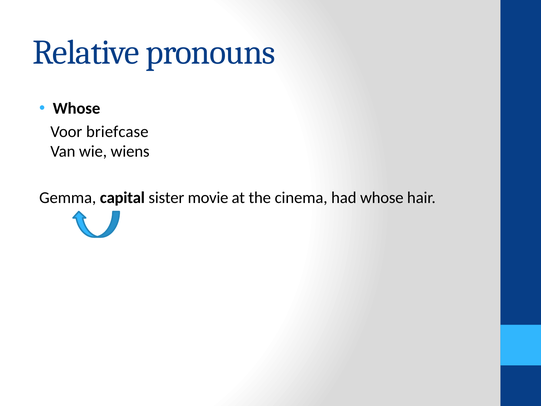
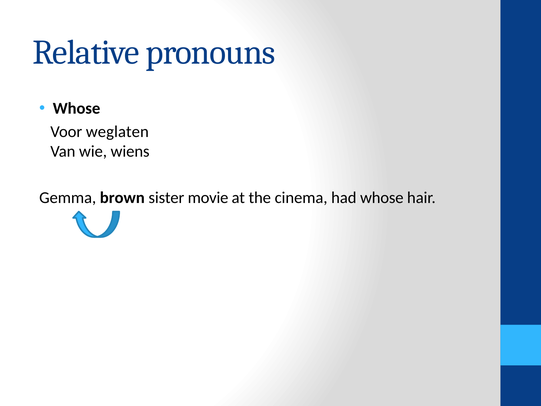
briefcase: briefcase -> weglaten (117, 132)
capital: capital -> brown (122, 198)
